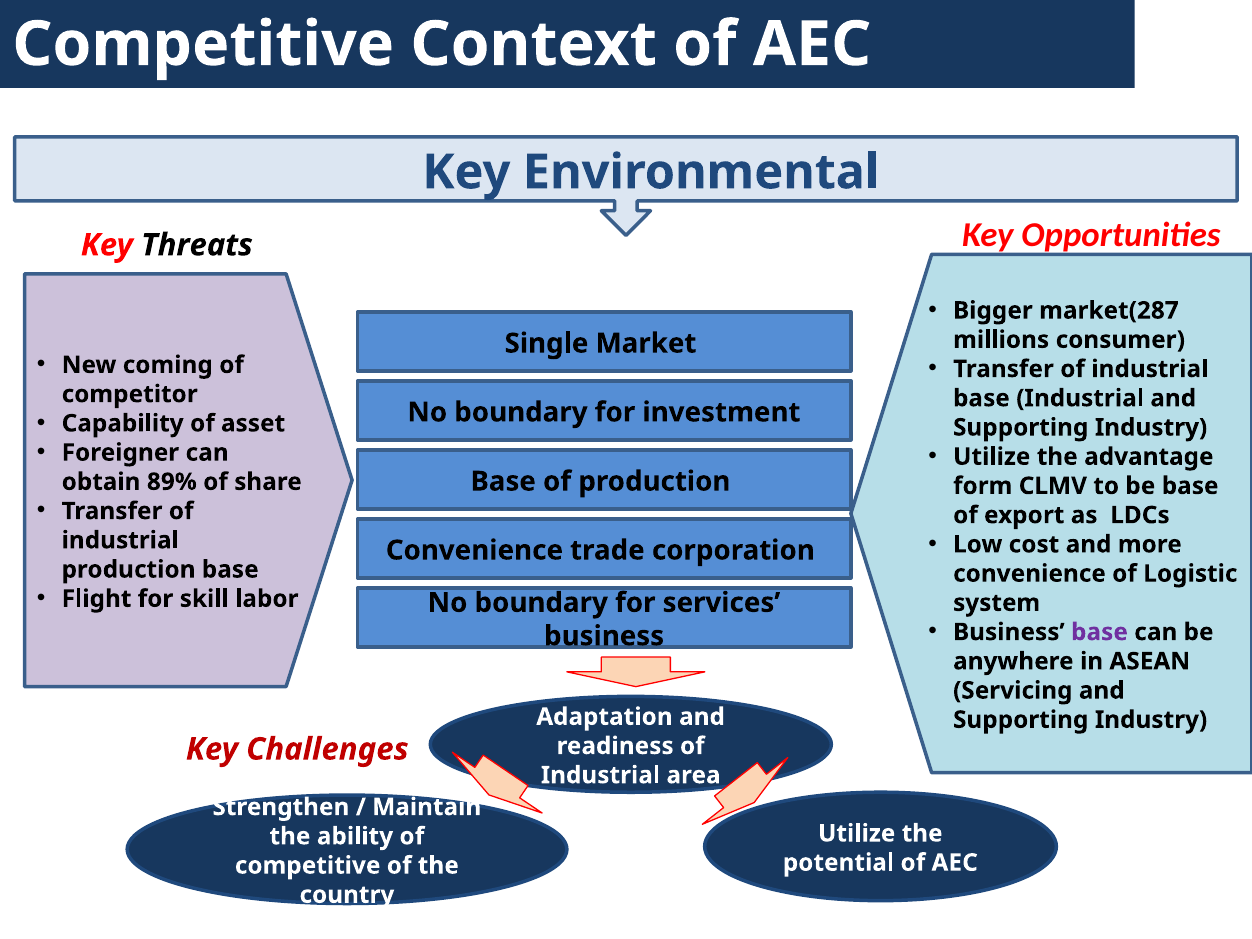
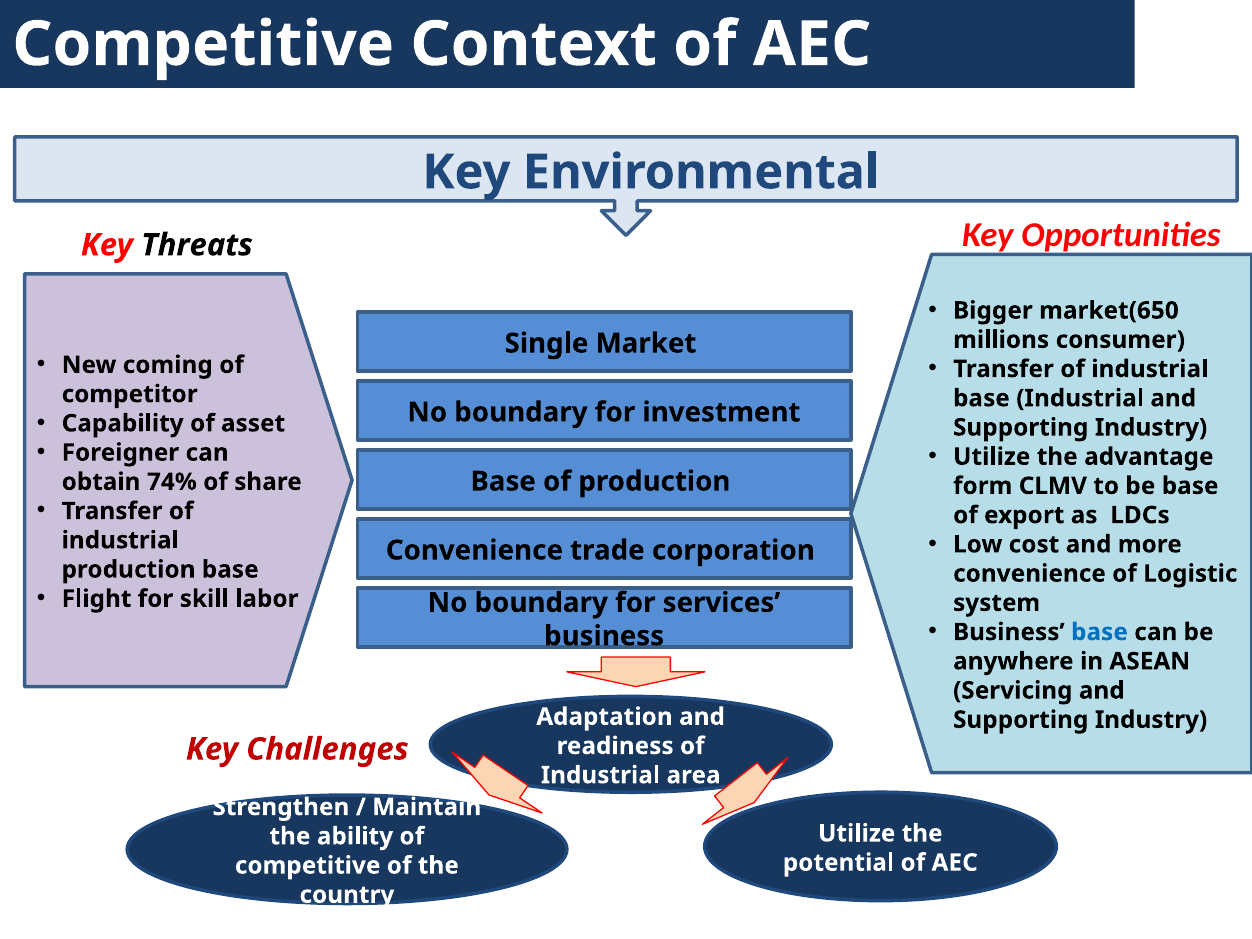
market(287: market(287 -> market(650 (1109, 311)
89%: 89% -> 74% (172, 482)
base colour: purple -> blue (1099, 632)
